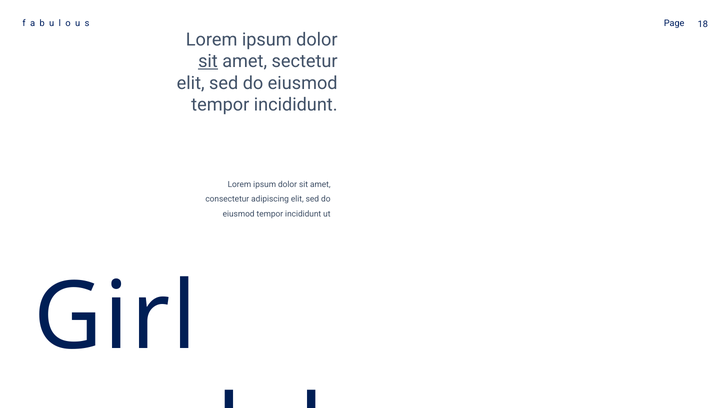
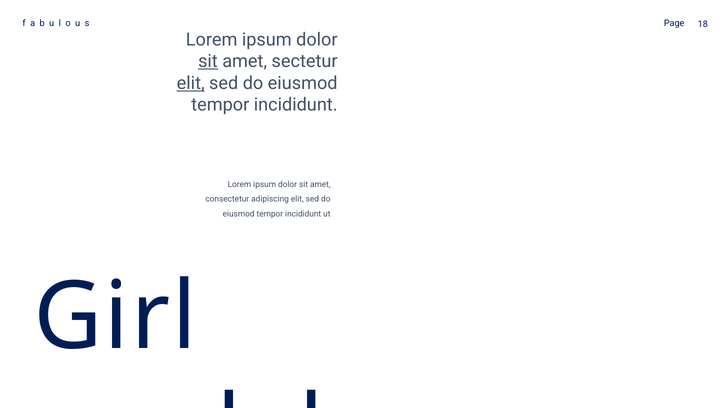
elit underline: none -> present (191, 83)
